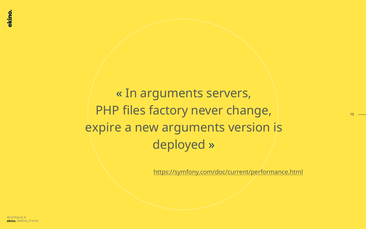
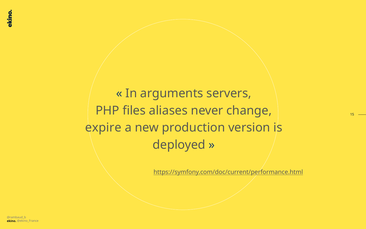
factory: factory -> aliases (168, 110)
new arguments: arguments -> production (193, 128)
